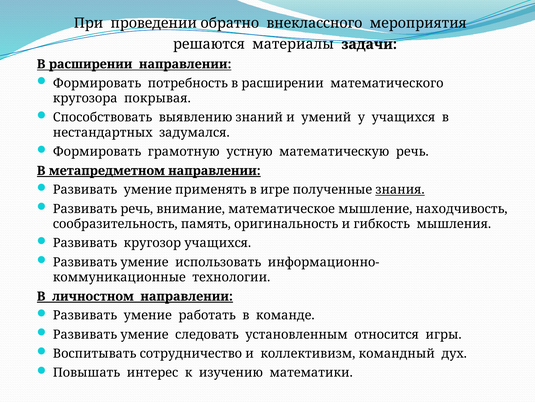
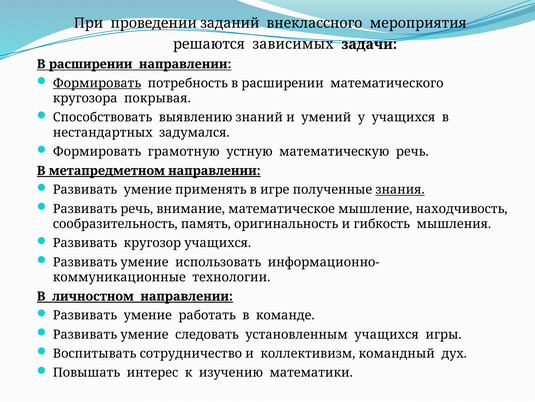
обратно: обратно -> заданий (230, 23)
материалы: материалы -> зависимых (293, 44)
Формировать underline: none -> present (97, 83)
установленным относится: относится -> учащихся (387, 334)
